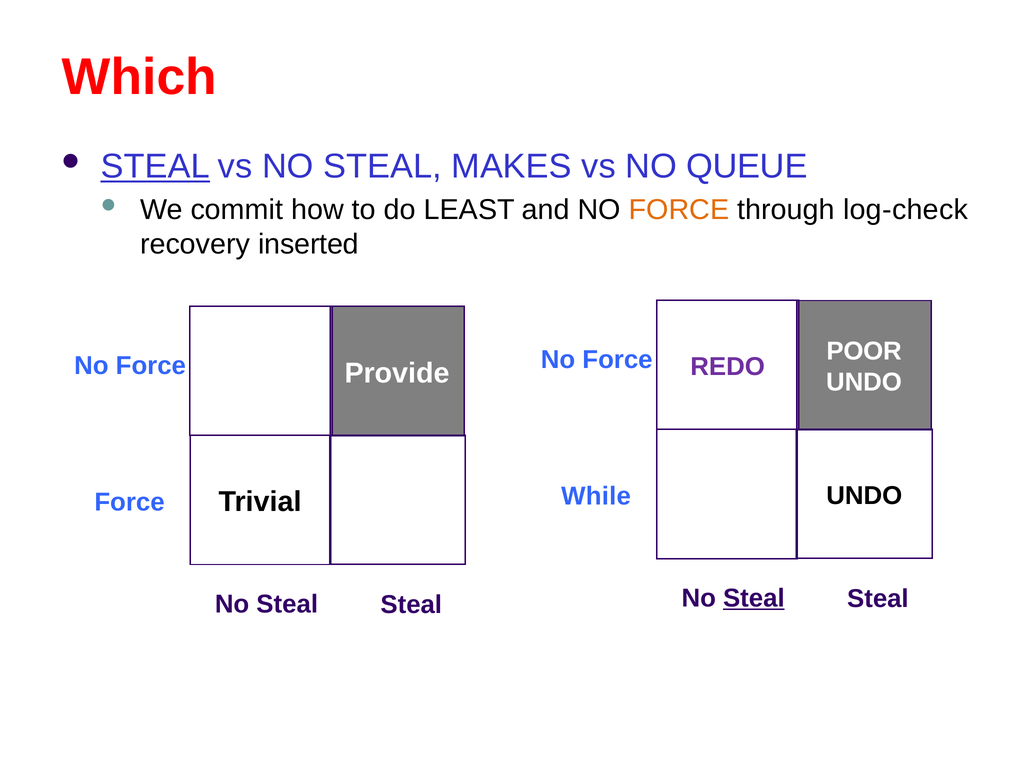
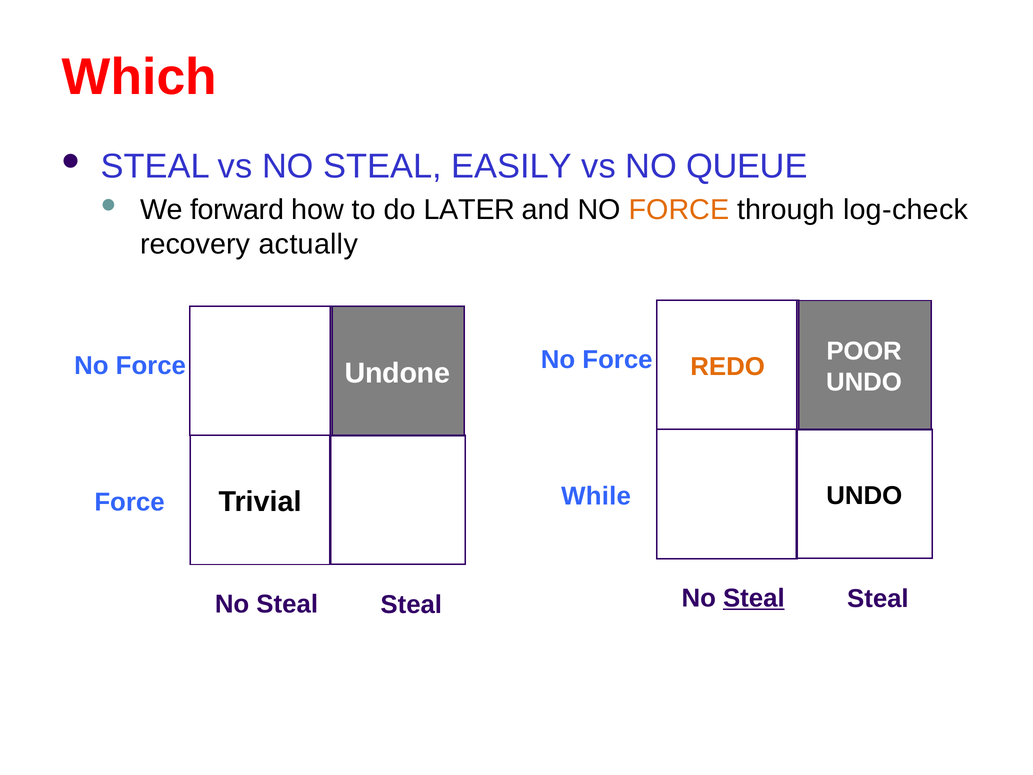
STEAL underline: present -> none (155, 166)
MAKES: MAKES -> EASILY (512, 166)
commit: commit -> forward (237, 210)
LEAST: LEAST -> LATER (469, 210)
inserted: inserted -> actually (308, 244)
REDO colour: purple -> orange (728, 366)
Provide: Provide -> Undone (397, 373)
